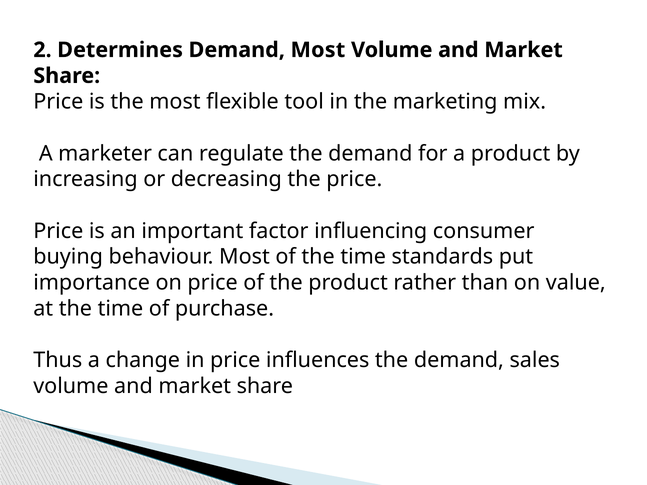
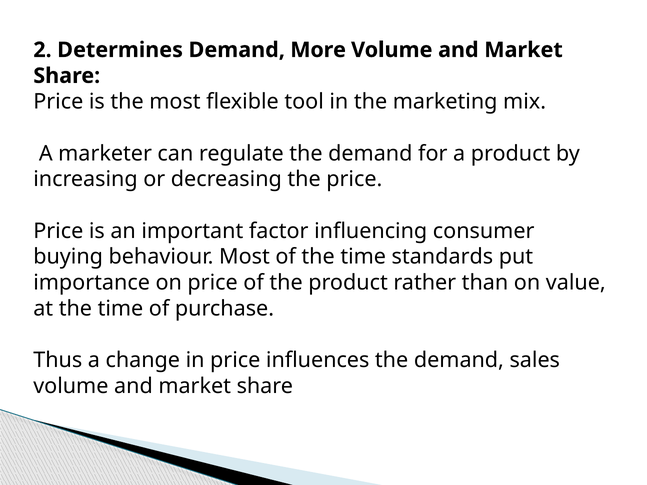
Demand Most: Most -> More (318, 50)
